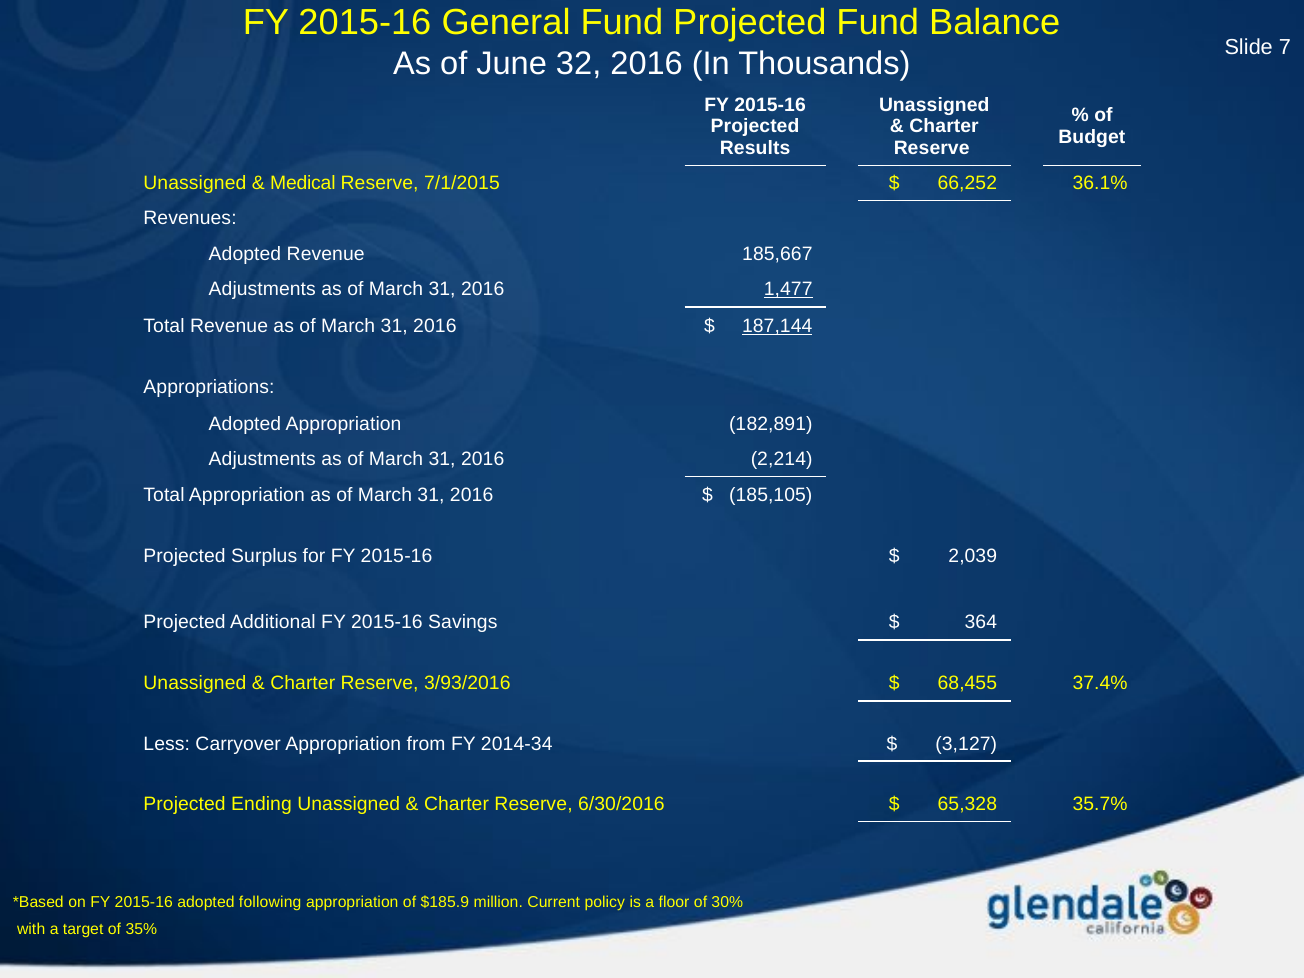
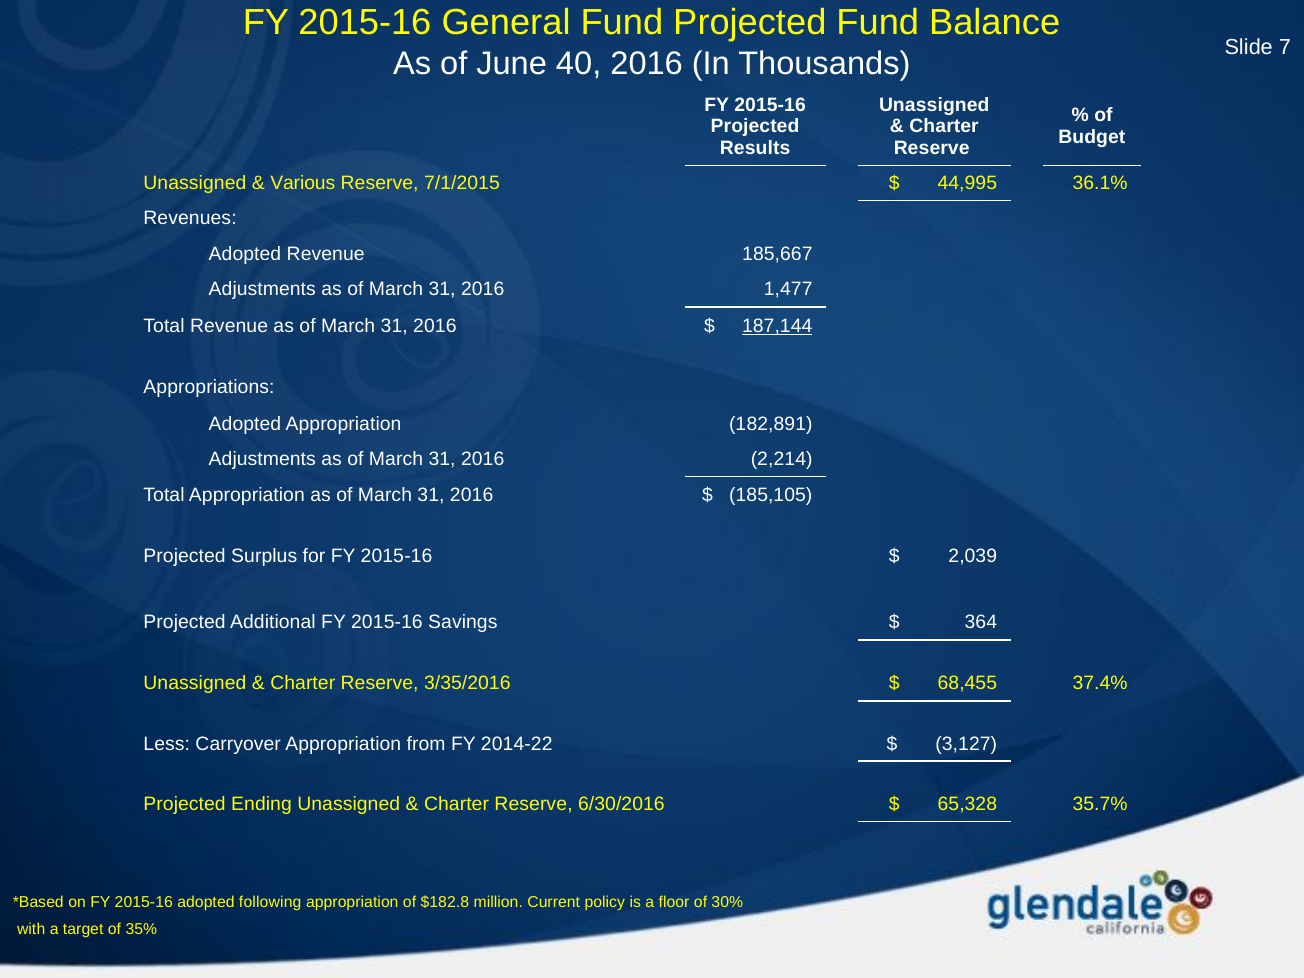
32: 32 -> 40 (579, 63)
Medical: Medical -> Various (303, 183)
66,252: 66,252 -> 44,995 (967, 183)
1,477 underline: present -> none (788, 289)
3/93/2016: 3/93/2016 -> 3/35/2016 (467, 683)
2014-34: 2014-34 -> 2014-22 (517, 744)
$185.9: $185.9 -> $182.8 (445, 903)
